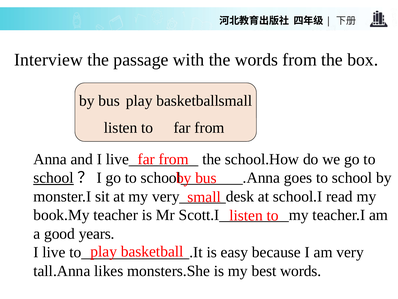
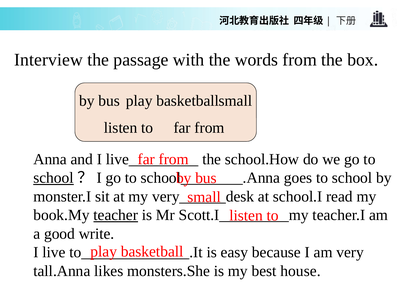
teacher underline: none -> present (116, 215)
years: years -> write (97, 233)
best words: words -> house (301, 270)
